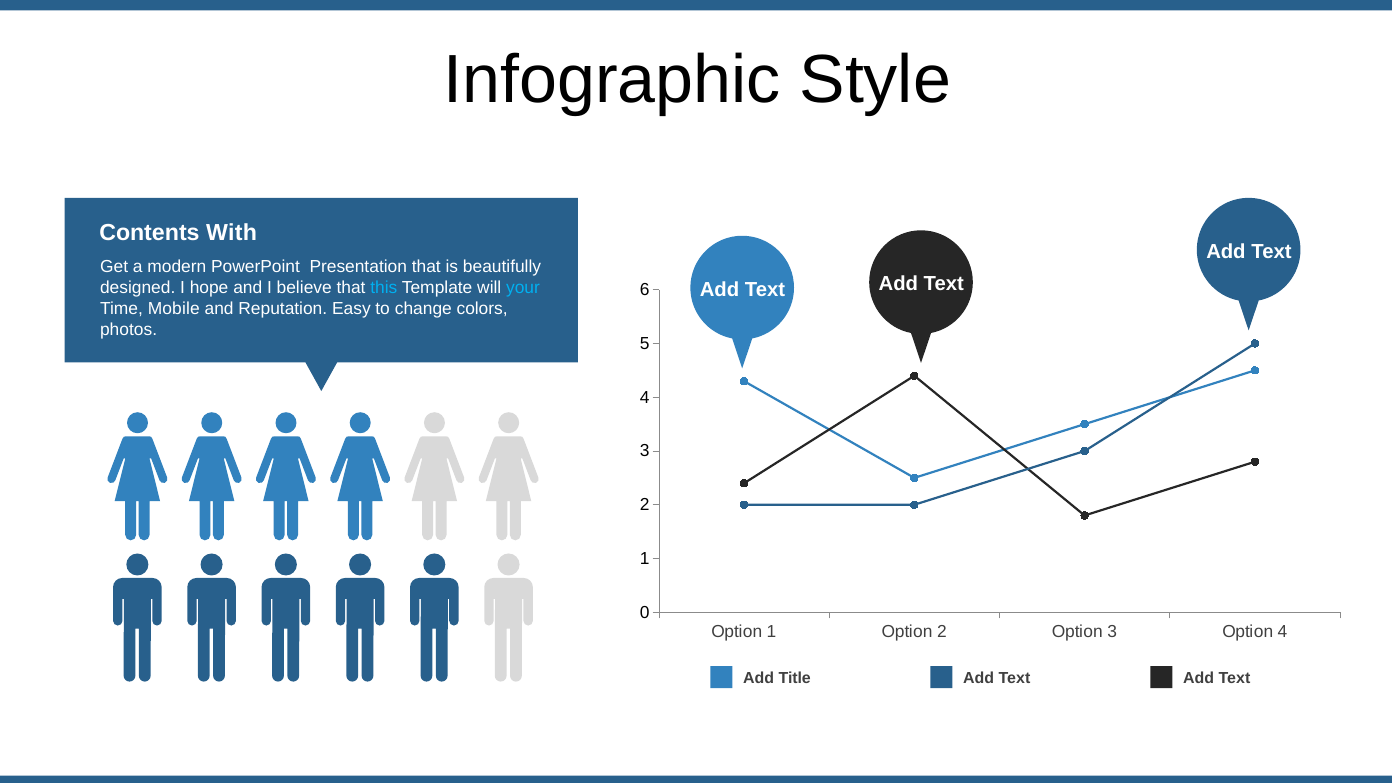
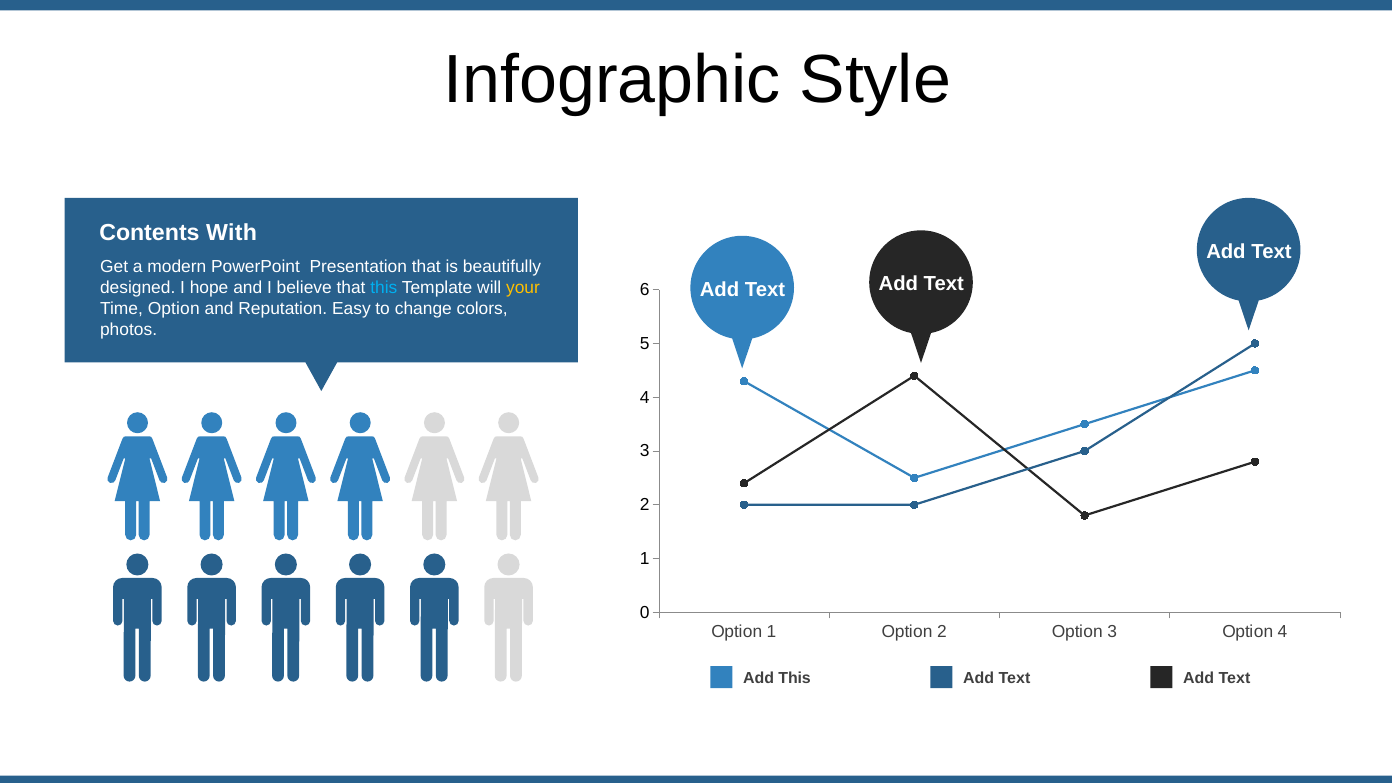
your colour: light blue -> yellow (523, 288)
Time Mobile: Mobile -> Option (174, 308)
Add Title: Title -> This (795, 678)
